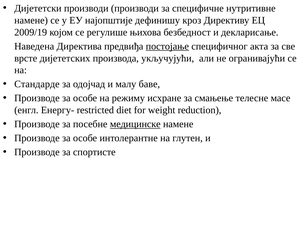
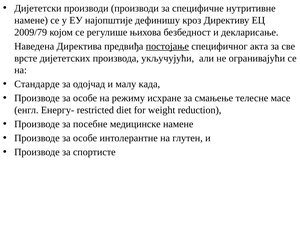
2009/19: 2009/19 -> 2009/79 (31, 32)
баве: баве -> када (149, 84)
медицинске underline: present -> none (135, 124)
